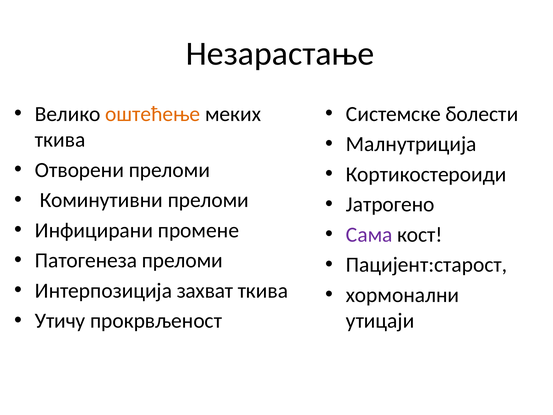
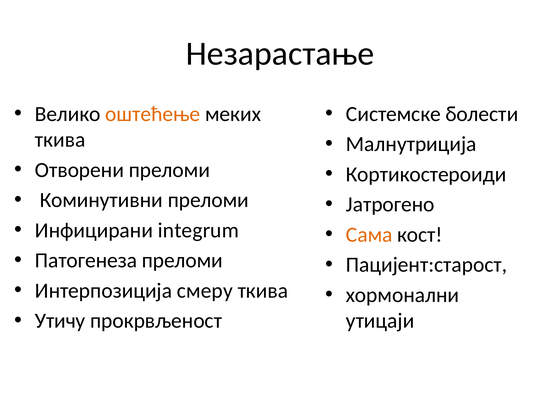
промене: промене -> integrum (198, 230)
Сама colour: purple -> orange (369, 234)
захват: захват -> смеру (205, 290)
